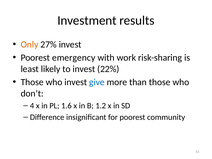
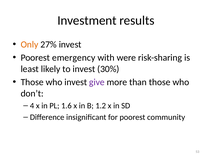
work: work -> were (126, 58)
22%: 22% -> 30% (108, 69)
give colour: blue -> purple (97, 82)
